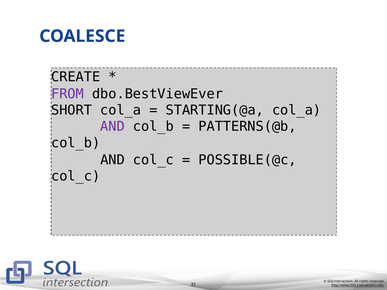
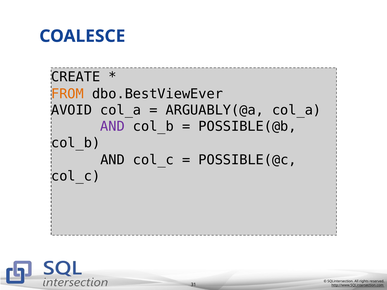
FROM colour: purple -> orange (67, 94)
SHORT: SHORT -> AVOID (72, 110)
STARTING(@a: STARTING(@a -> ARGUABLY(@a (215, 110)
PATTERNS(@b: PATTERNS(@b -> POSSIBLE(@b (248, 127)
